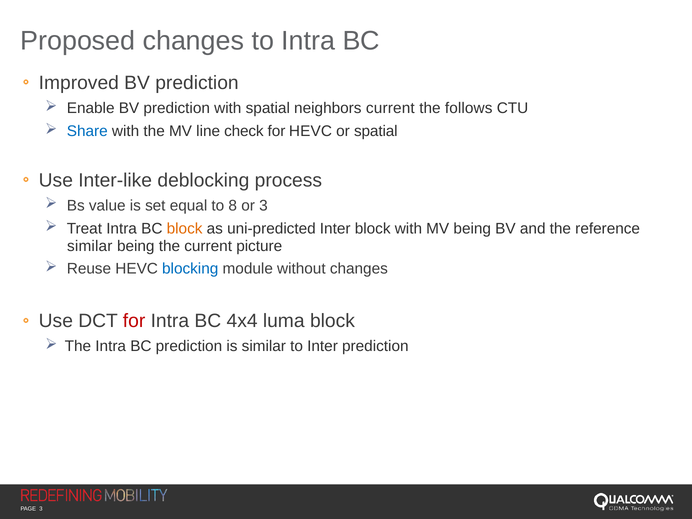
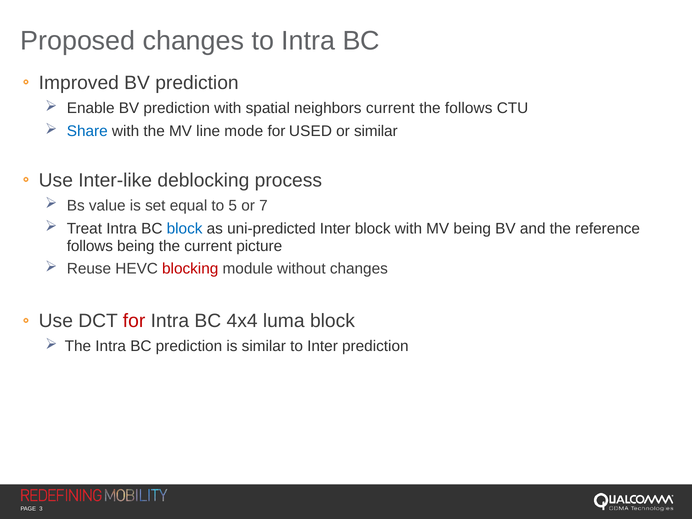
check: check -> mode (244, 131)
for HEVC: HEVC -> USED (310, 131)
or spatial: spatial -> similar (376, 131)
8: 8 -> 5 (233, 206)
or 3: 3 -> 7 (263, 206)
block colour: orange -> blue (185, 228)
similar: similar -> follows (90, 246)
blocking colour: blue -> red (190, 269)
